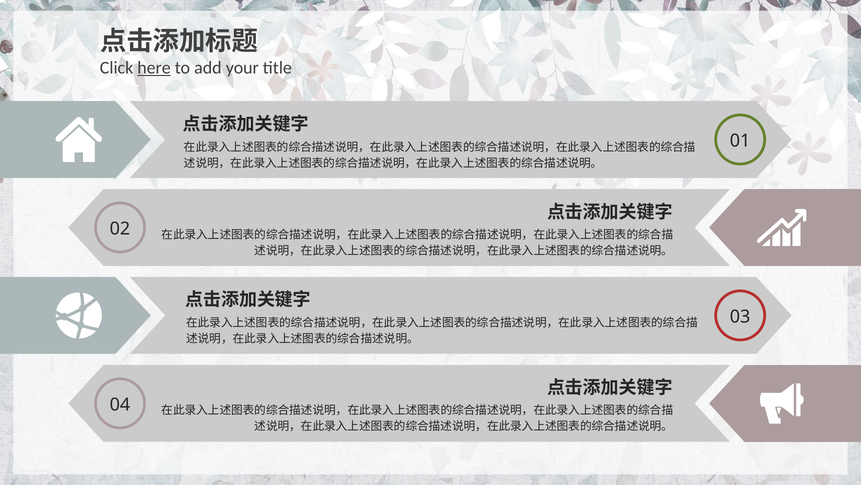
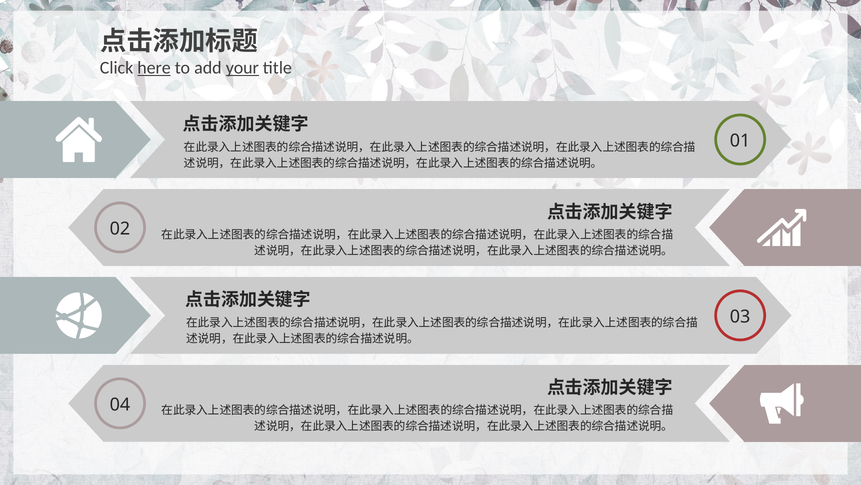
your underline: none -> present (242, 68)
